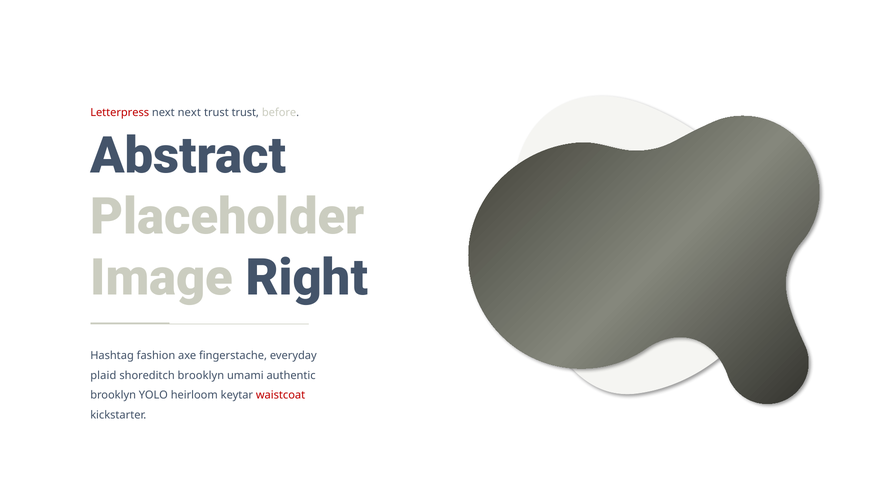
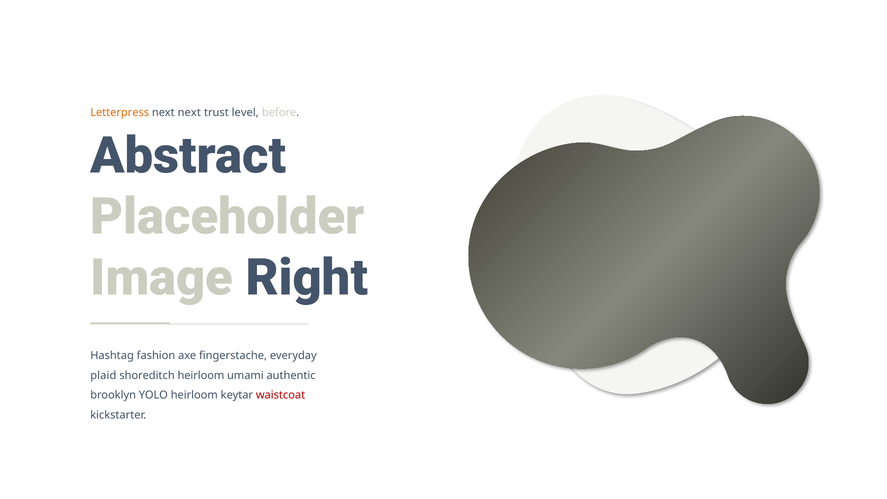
Letterpress colour: red -> orange (120, 112)
trust trust: trust -> level (245, 112)
shoreditch brooklyn: brooklyn -> heirloom (201, 375)
